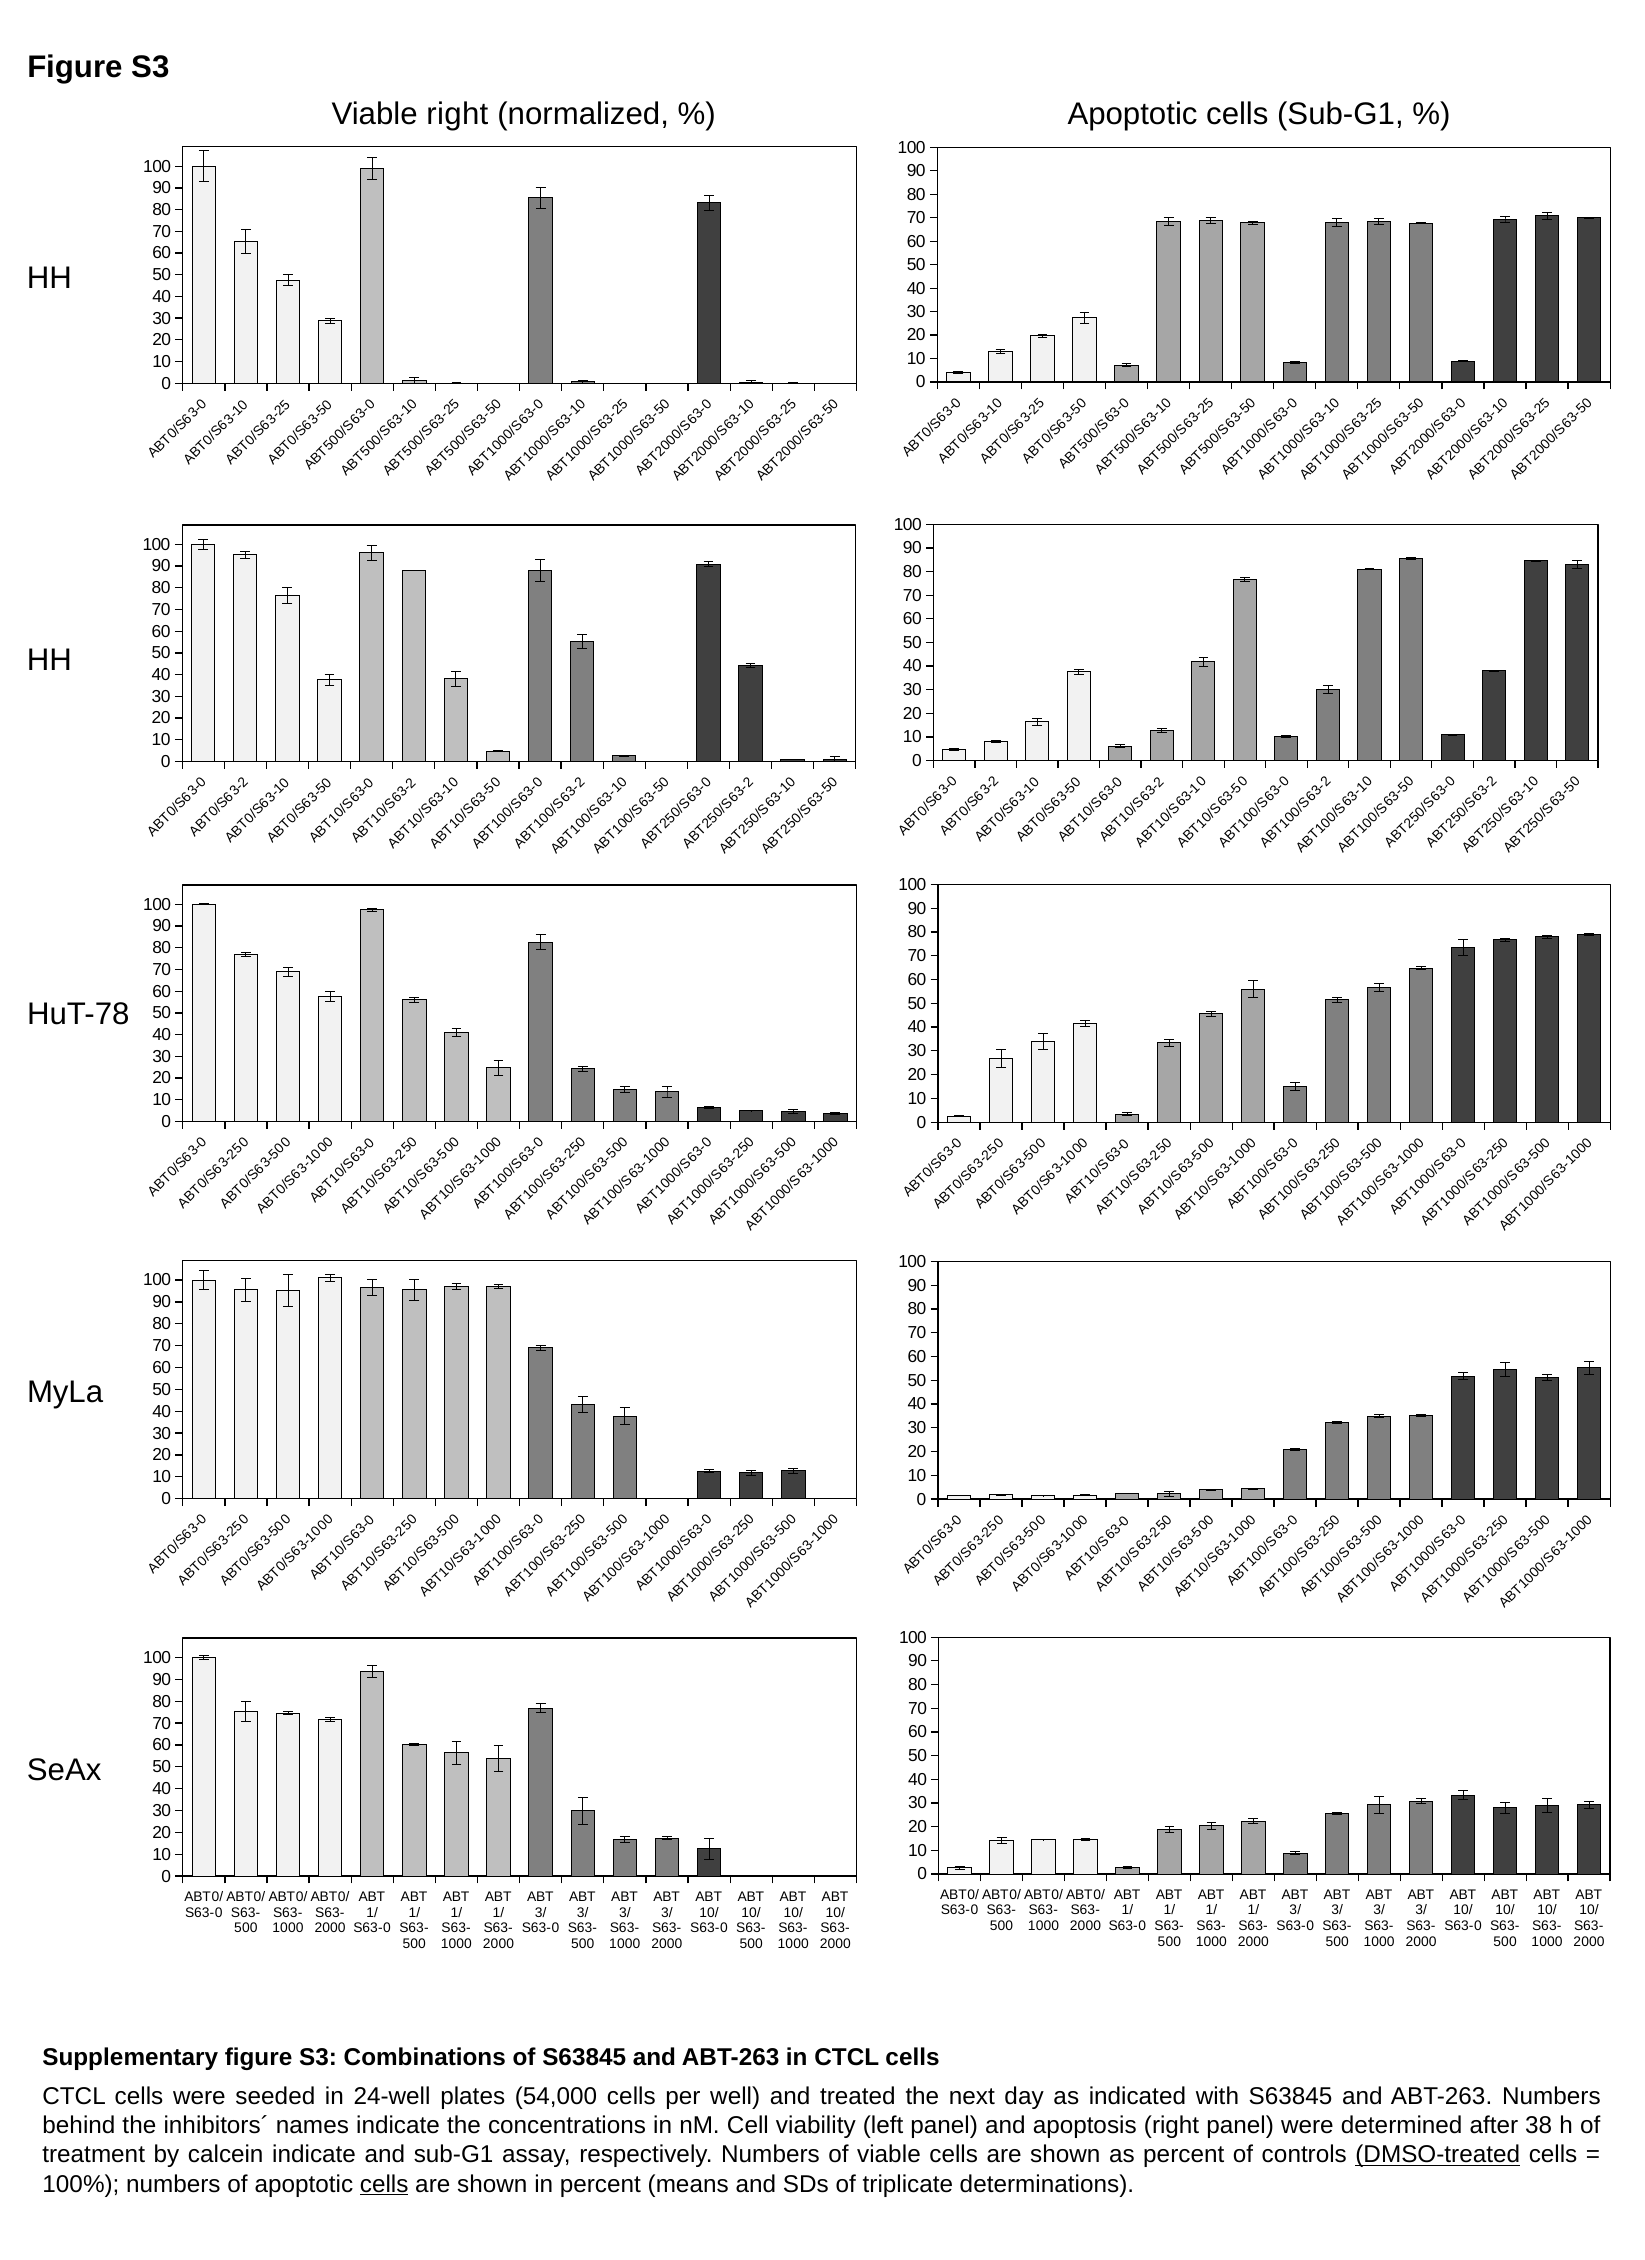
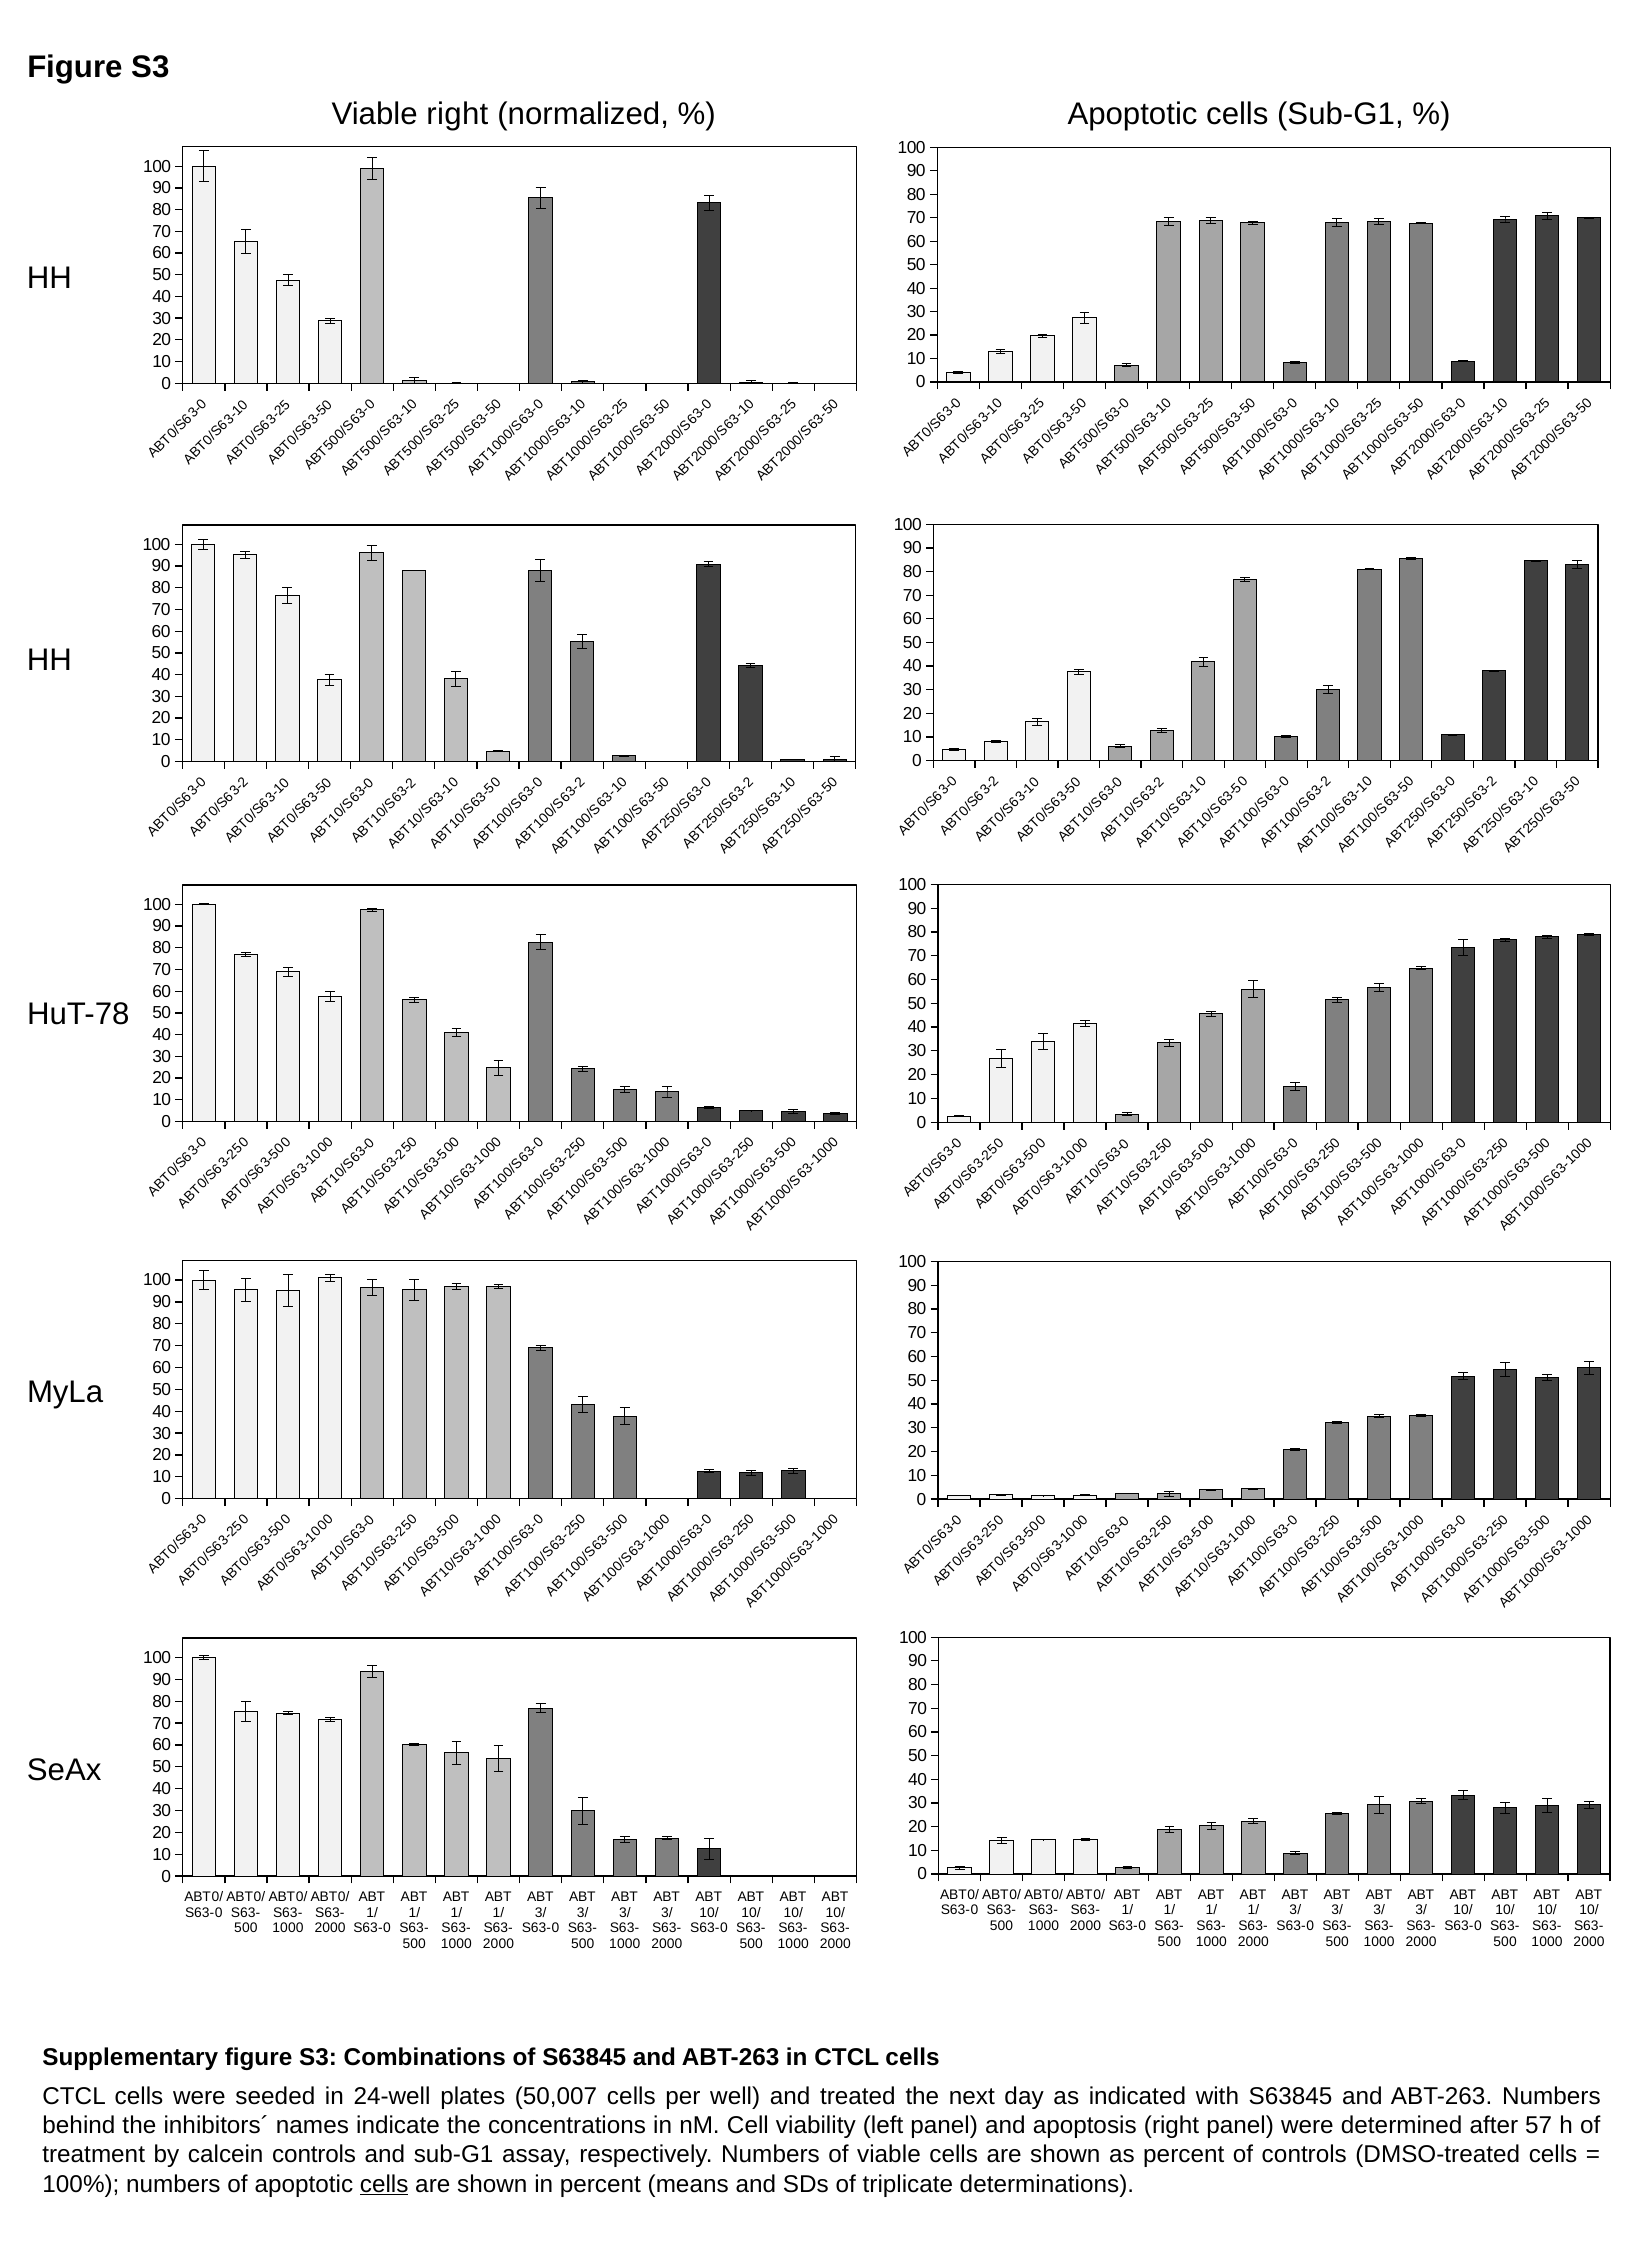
54,000: 54,000 -> 50,007 (556, 2098)
38: 38 -> 57 (1539, 2127)
calcein indicate: indicate -> controls (314, 2156)
DMSO-treated underline: present -> none (1438, 2156)
